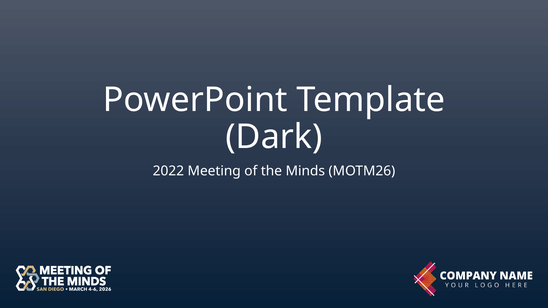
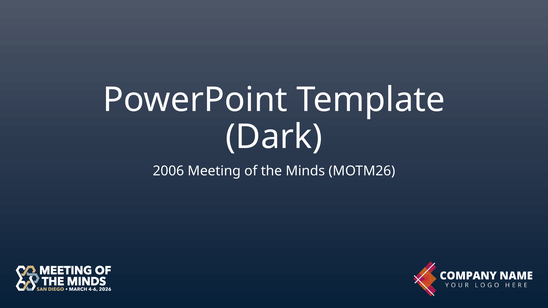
2022: 2022 -> 2006 (168, 171)
